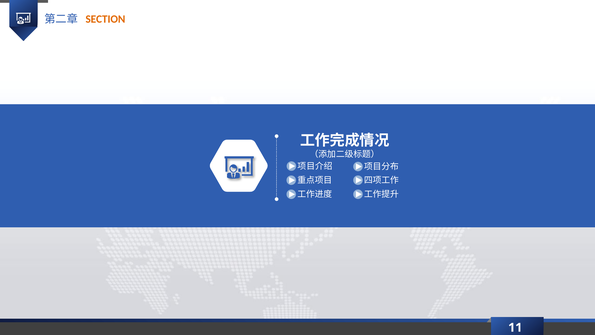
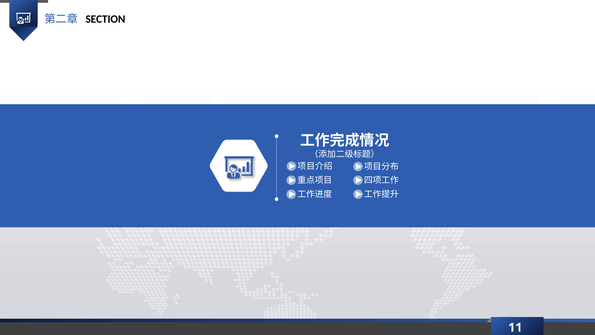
SECTION colour: orange -> black (105, 19)
